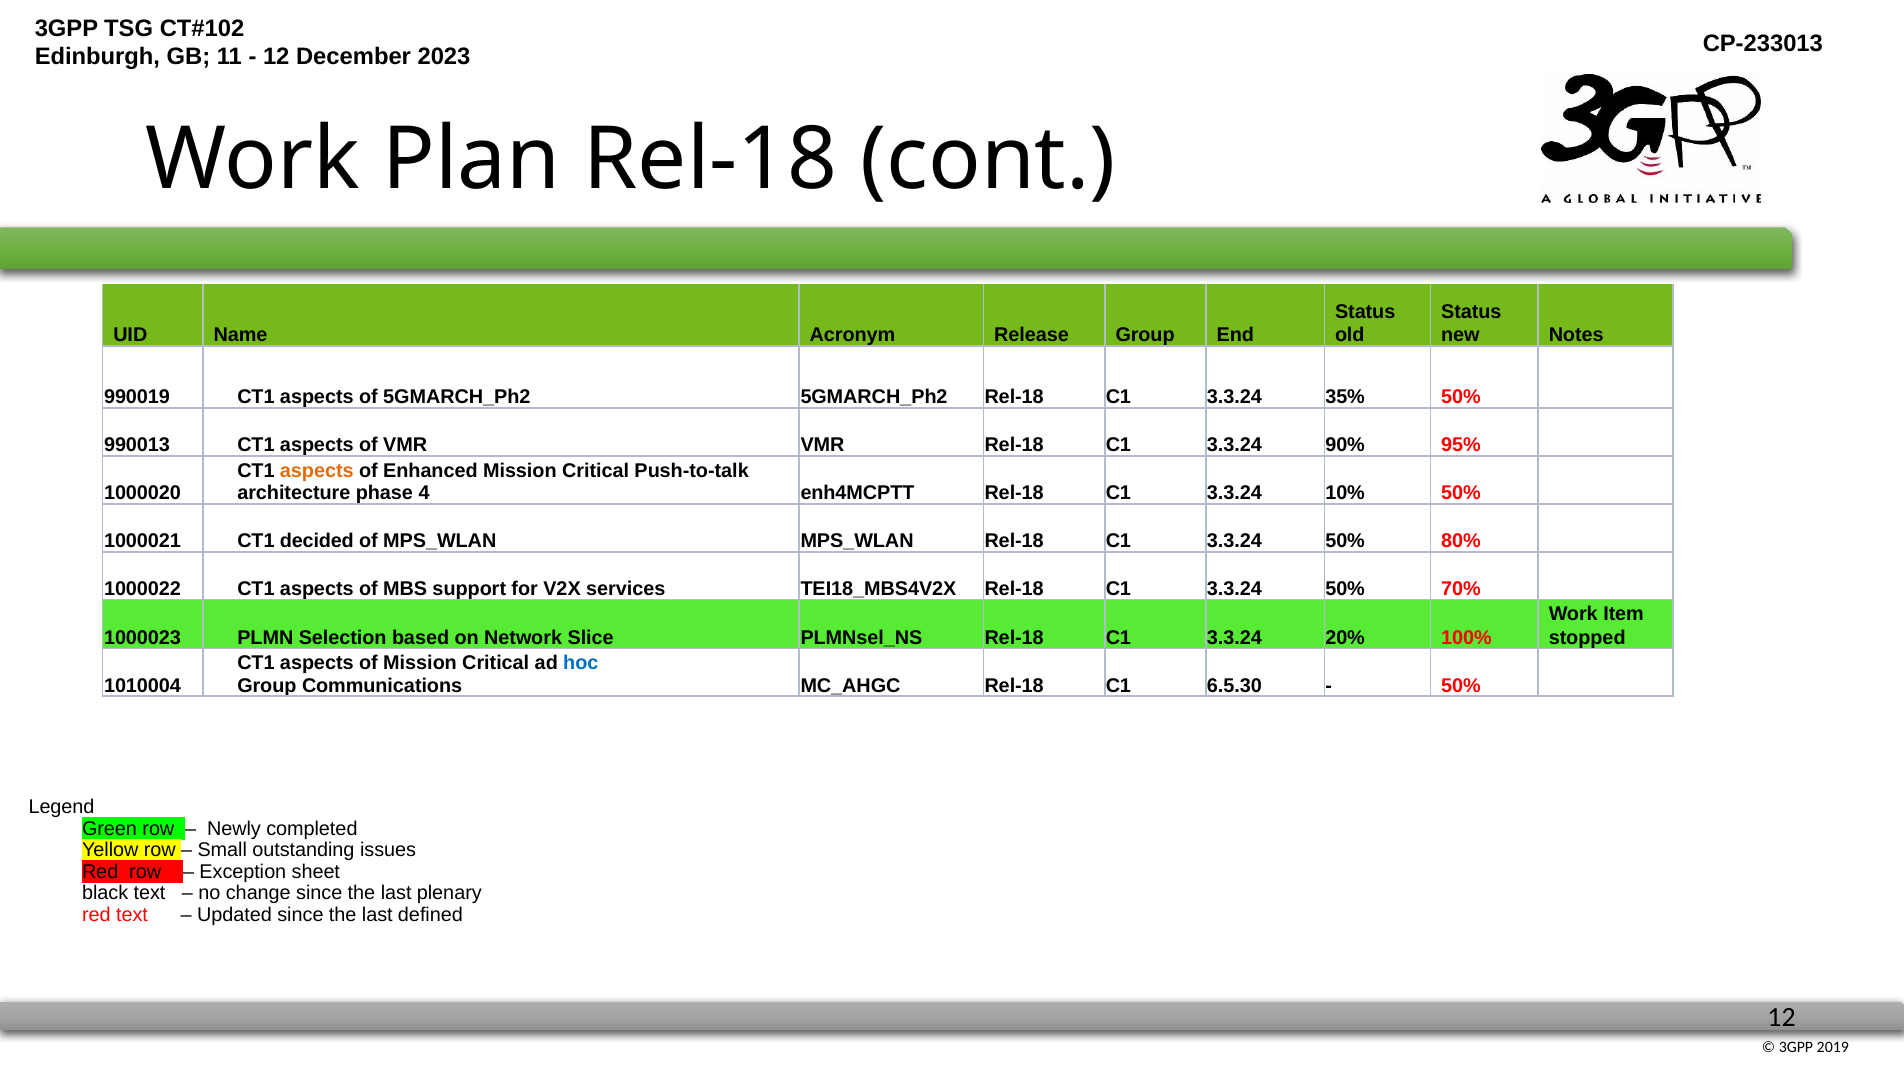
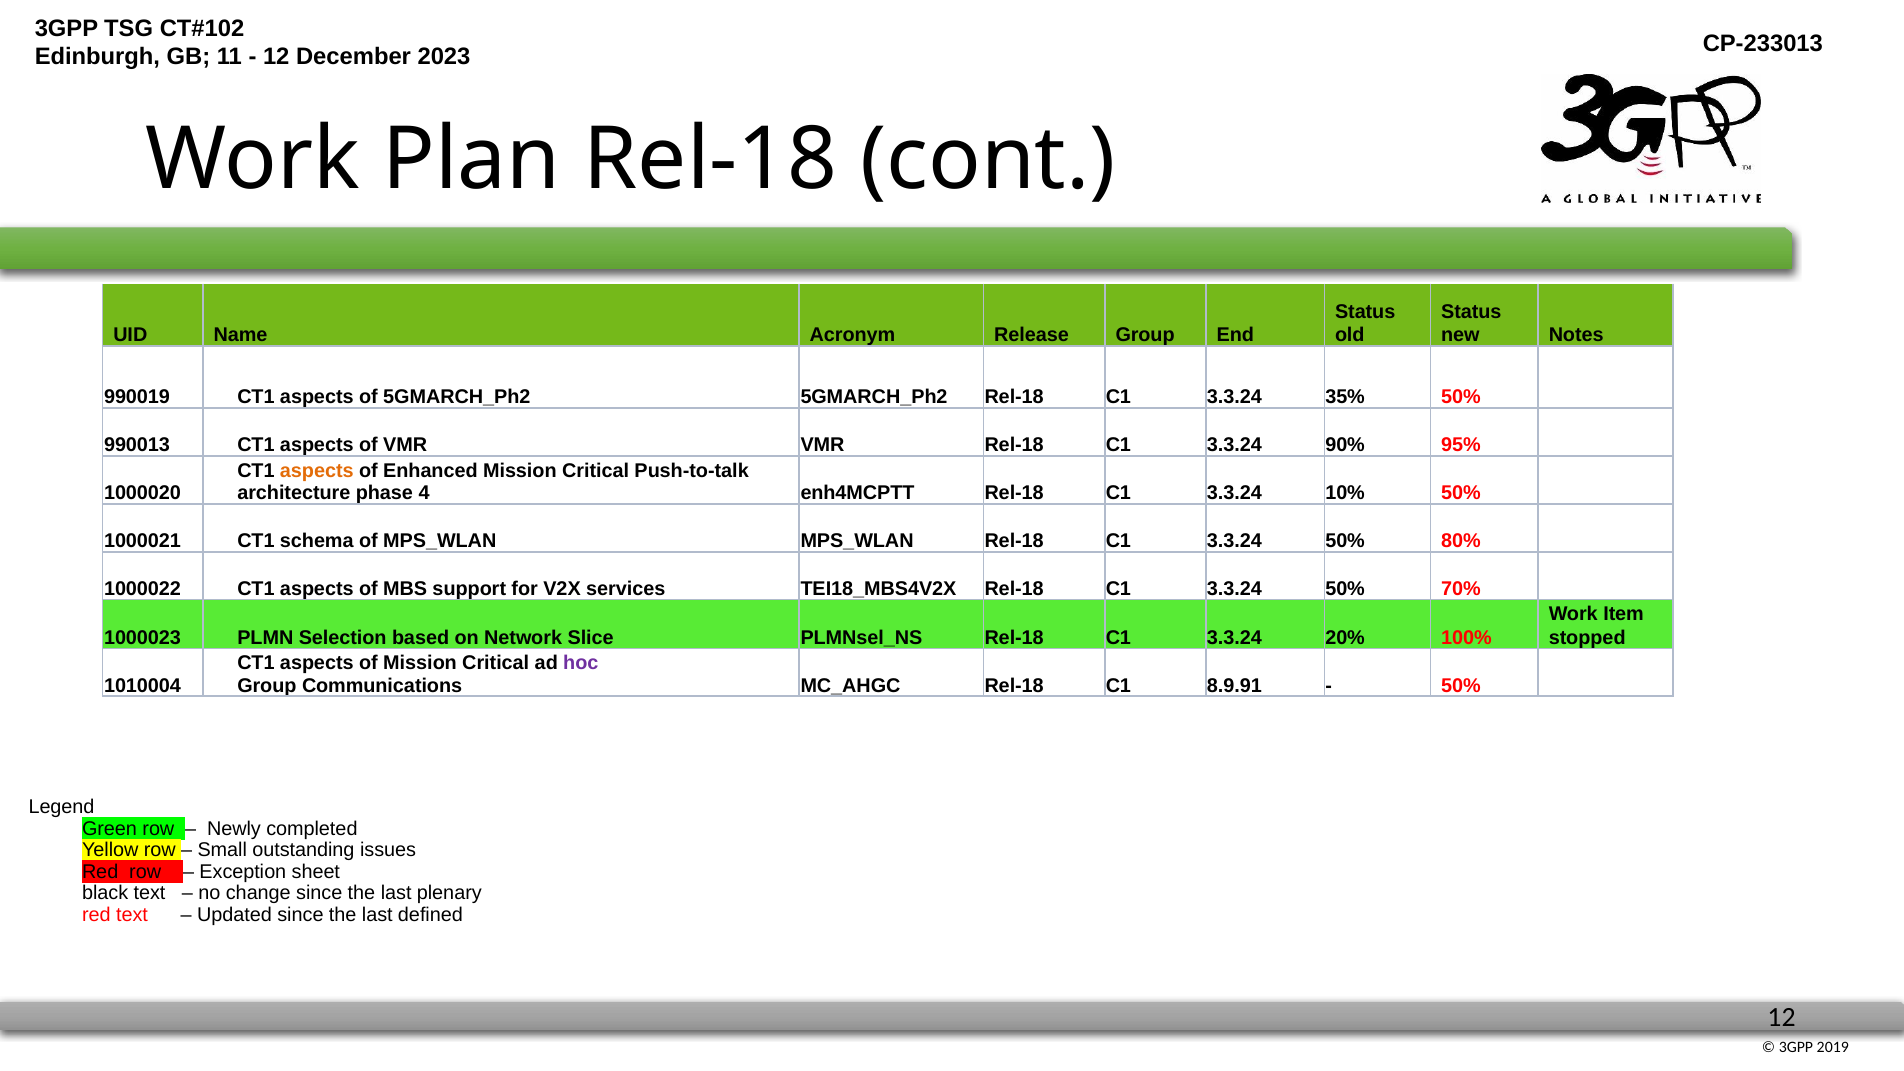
decided: decided -> schema (317, 541)
hoc colour: blue -> purple (581, 663)
6.5.30: 6.5.30 -> 8.9.91 (1234, 685)
